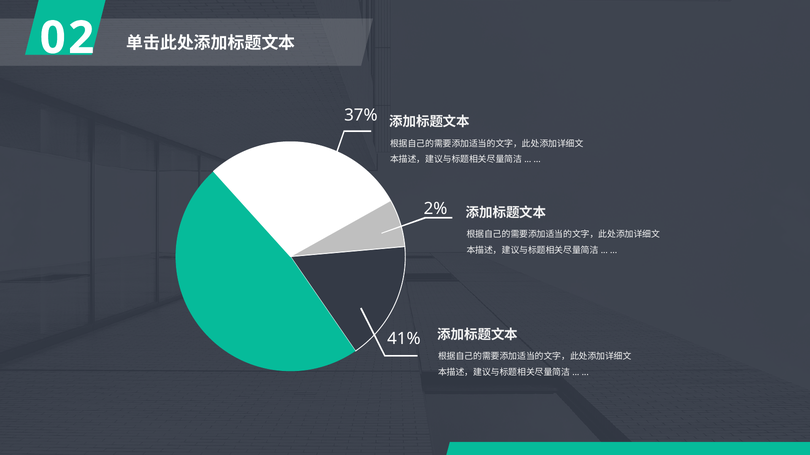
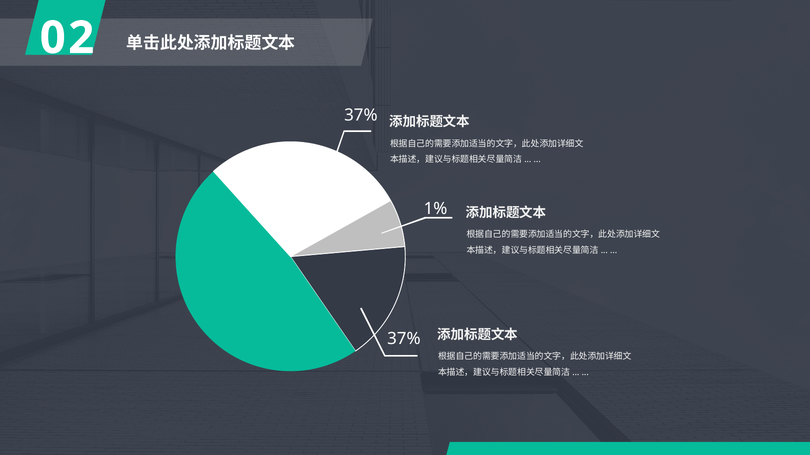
2%: 2% -> 1% (435, 209)
41%: 41% -> 37% (404, 339)
